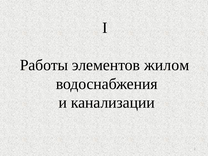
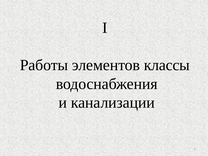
жилом: жилом -> классы (167, 65)
